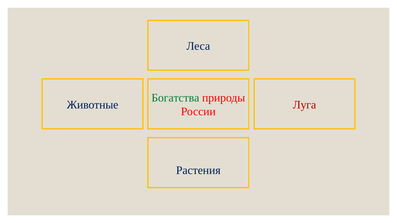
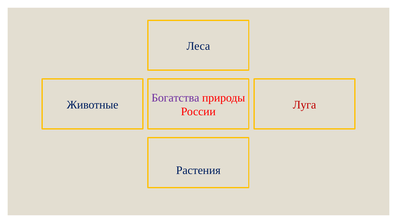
Богатства colour: green -> purple (175, 98)
